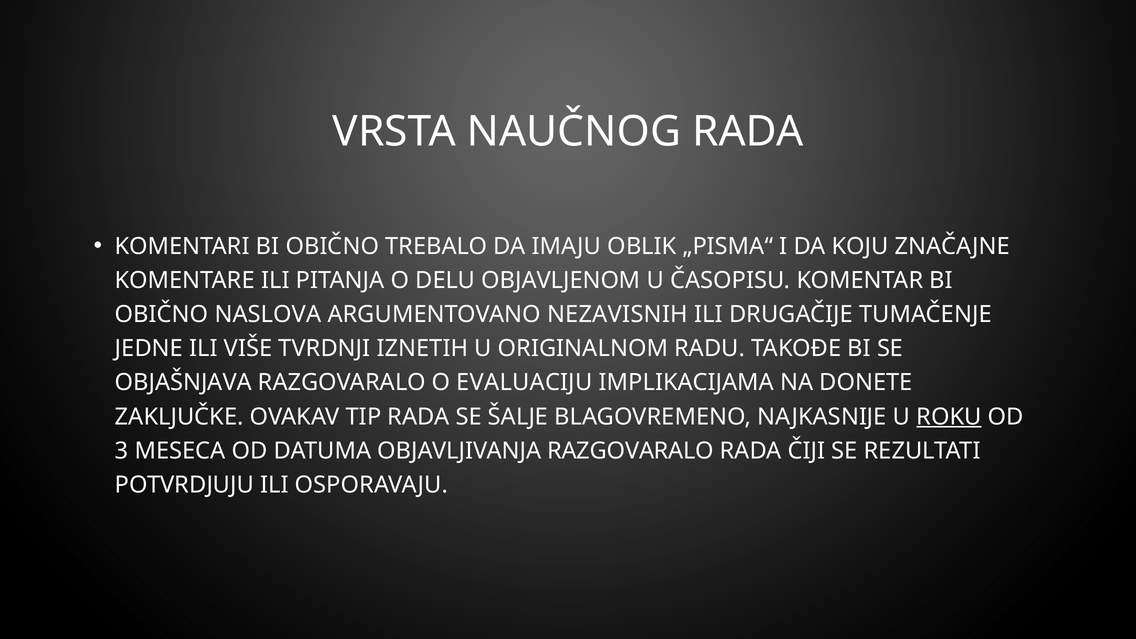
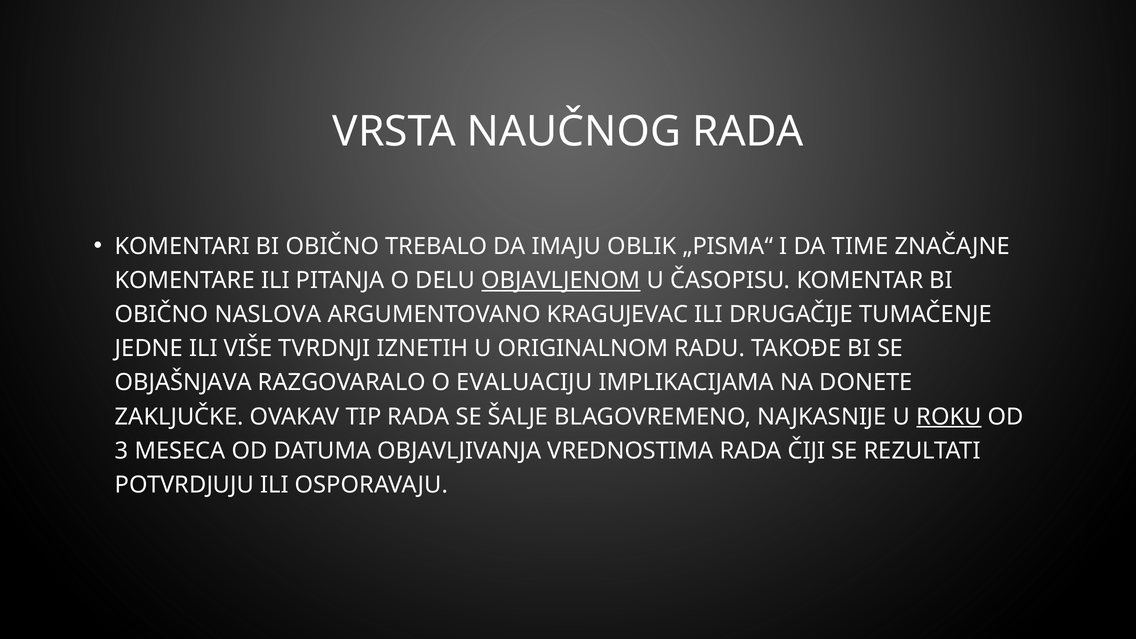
KOJU: KOJU -> TIME (860, 246)
OBJAVLJENOM underline: none -> present (561, 280)
NEZAVISNIH: NEZAVISNIH -> KRAGUJEVAC (618, 314)
OBJAVLJIVANJA RAZGOVARALO: RAZGOVARALO -> VREDNOSTIMA (630, 451)
